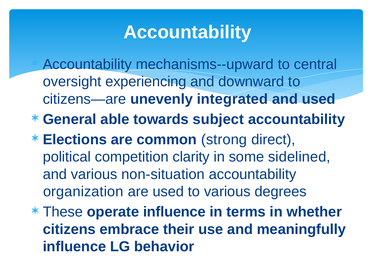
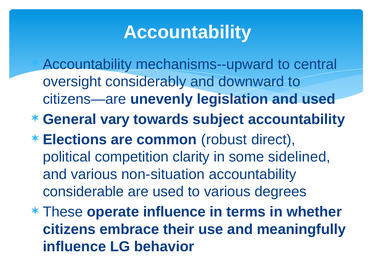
experiencing: experiencing -> considerably (146, 82)
integrated: integrated -> legislation (232, 99)
able: able -> vary (115, 119)
strong: strong -> robust (224, 140)
organization: organization -> considerable (83, 192)
